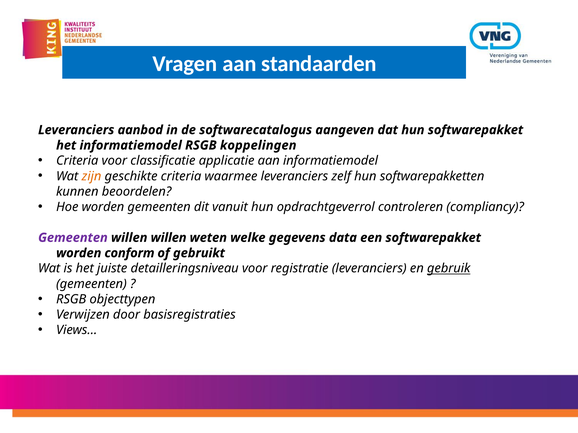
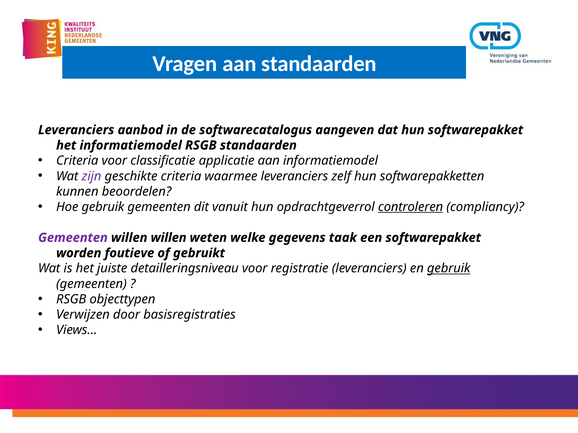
RSGB koppelingen: koppelingen -> standaarden (258, 145)
zijn colour: orange -> purple (92, 176)
Hoe worden: worden -> gebruik (103, 207)
controleren underline: none -> present (411, 207)
data: data -> taak (343, 238)
conform: conform -> foutieve (129, 253)
